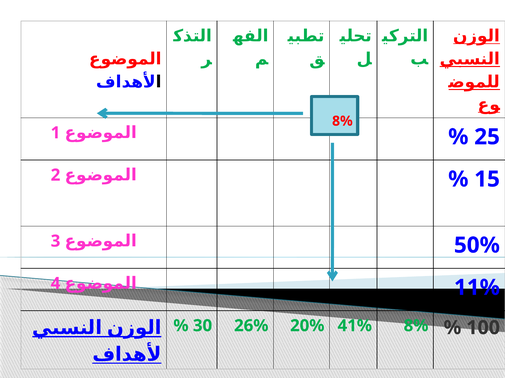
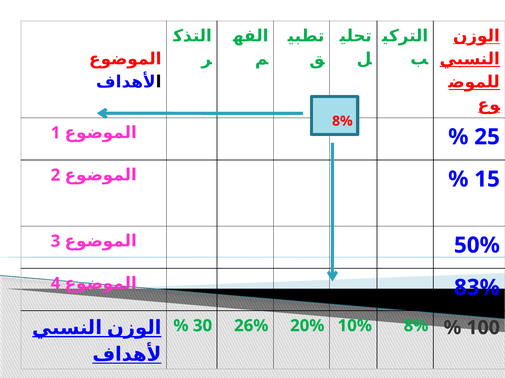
11%: 11% -> 83% (477, 288)
41%: 41% -> 10% (355, 326)
